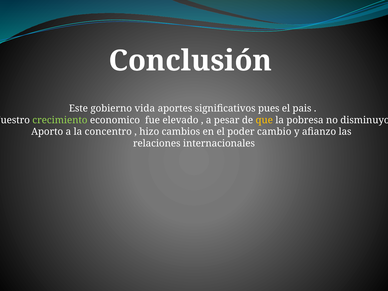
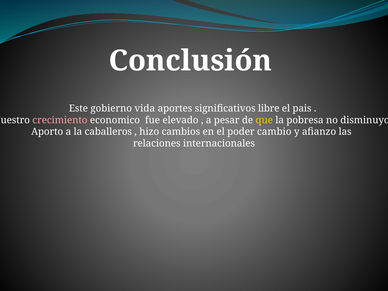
pues: pues -> libre (269, 108)
crecimiento colour: light green -> pink (60, 120)
concentro: concentro -> caballeros (108, 132)
